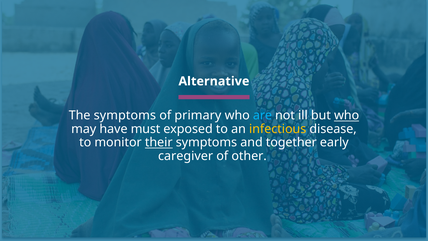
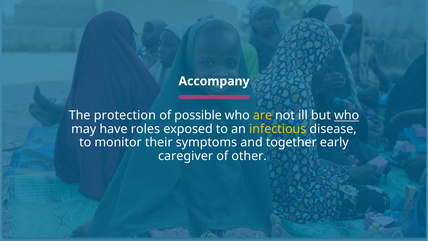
Alternative: Alternative -> Accompany (214, 81)
The symptoms: symptoms -> protection (125, 115)
primary: primary -> possible (198, 115)
are colour: light blue -> yellow (262, 115)
must: must -> roles (145, 129)
their underline: present -> none (159, 142)
